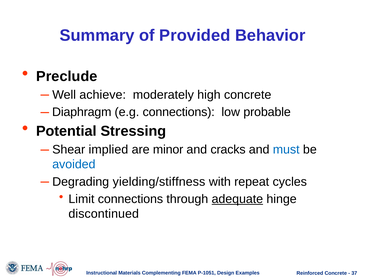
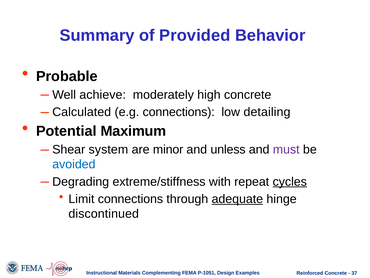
Preclude: Preclude -> Probable (67, 76)
Diaphragm: Diaphragm -> Calculated (82, 112)
probable: probable -> detailing (267, 112)
Stressing: Stressing -> Maximum (133, 131)
implied: implied -> system (108, 149)
cracks: cracks -> unless (228, 149)
must colour: blue -> purple (286, 149)
yielding/stiffness: yielding/stiffness -> extreme/stiffness (159, 181)
cycles underline: none -> present (290, 181)
